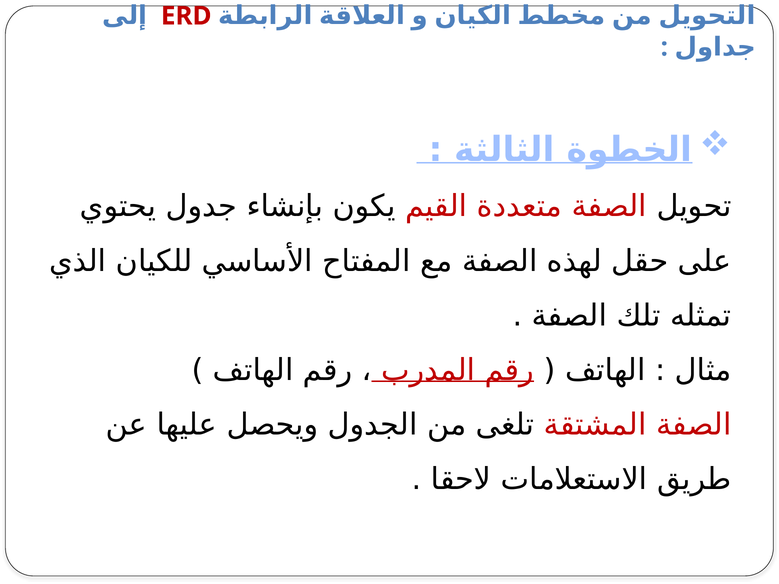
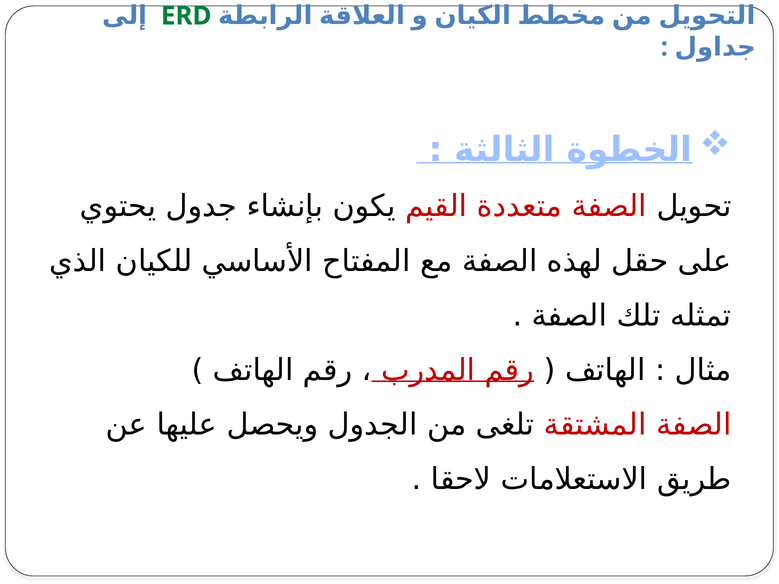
ERD colour: red -> green (186, 16)
